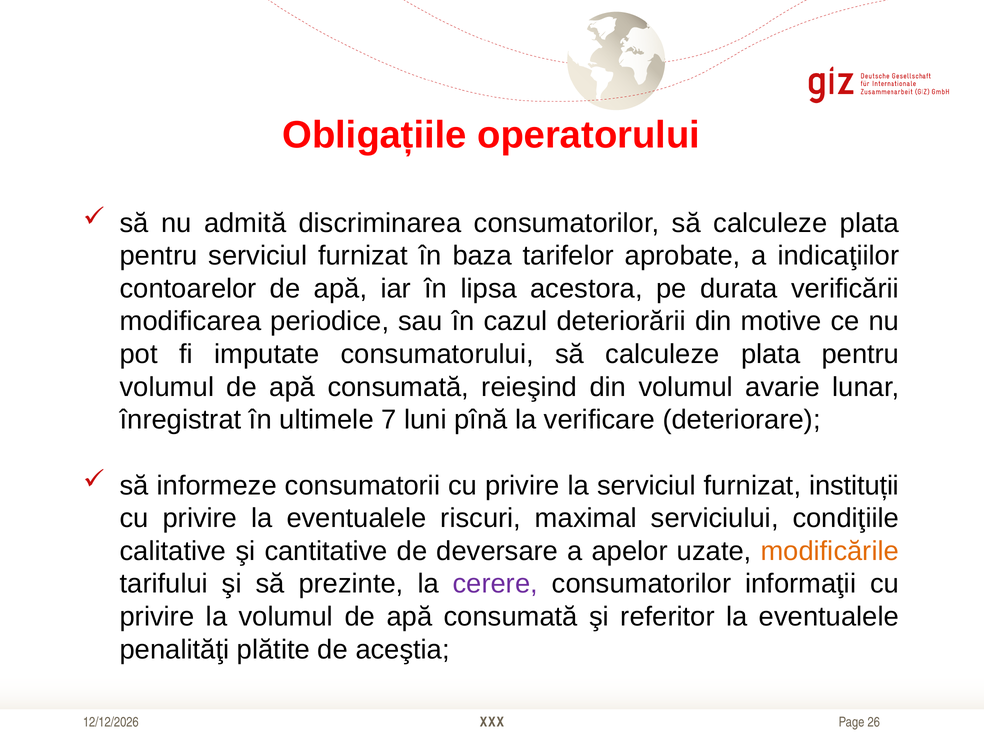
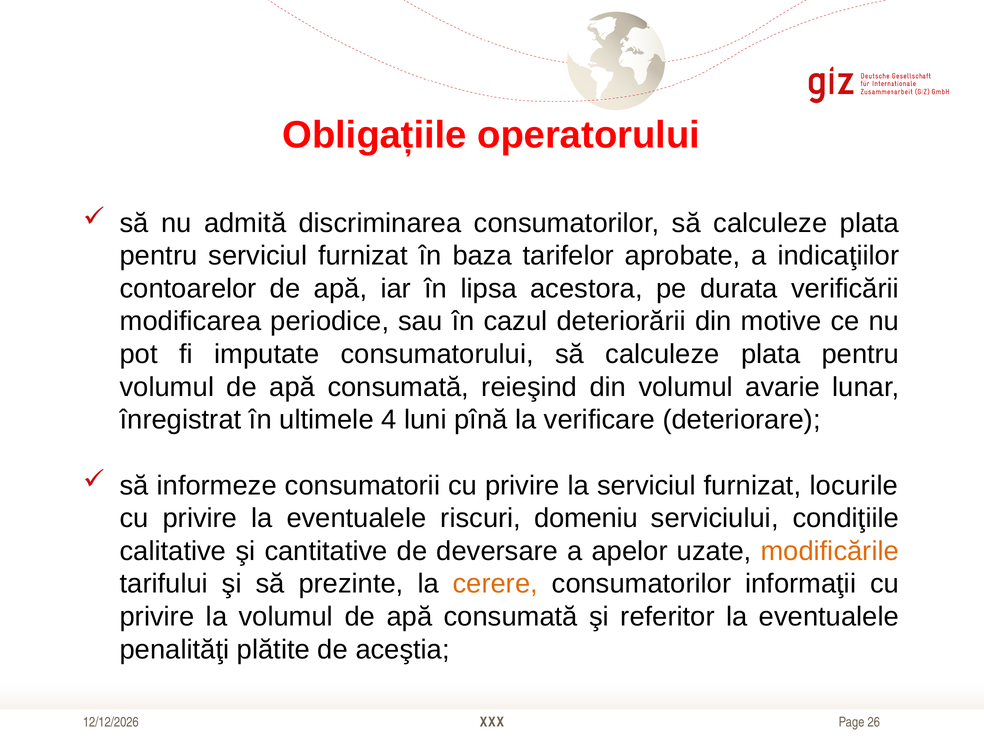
7: 7 -> 4 (389, 420)
instituții: instituții -> locurile (854, 485)
maximal: maximal -> domeniu (586, 518)
cerere colour: purple -> orange (495, 584)
